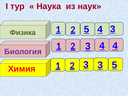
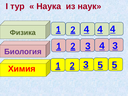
5: 5 -> 4 (87, 29)
3: 3 -> 4 (113, 29)
3 4 4: 4 -> 3 (115, 46)
3: 3 -> 5 (100, 65)
